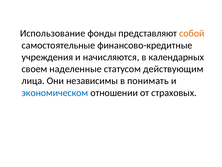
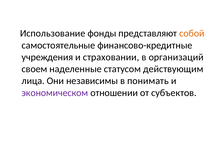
начисляются: начисляются -> страховании (111, 57)
календарных: календарных -> организаций (176, 57)
экономическом colour: blue -> purple (55, 92)
страховых: страховых -> субъектов (174, 92)
